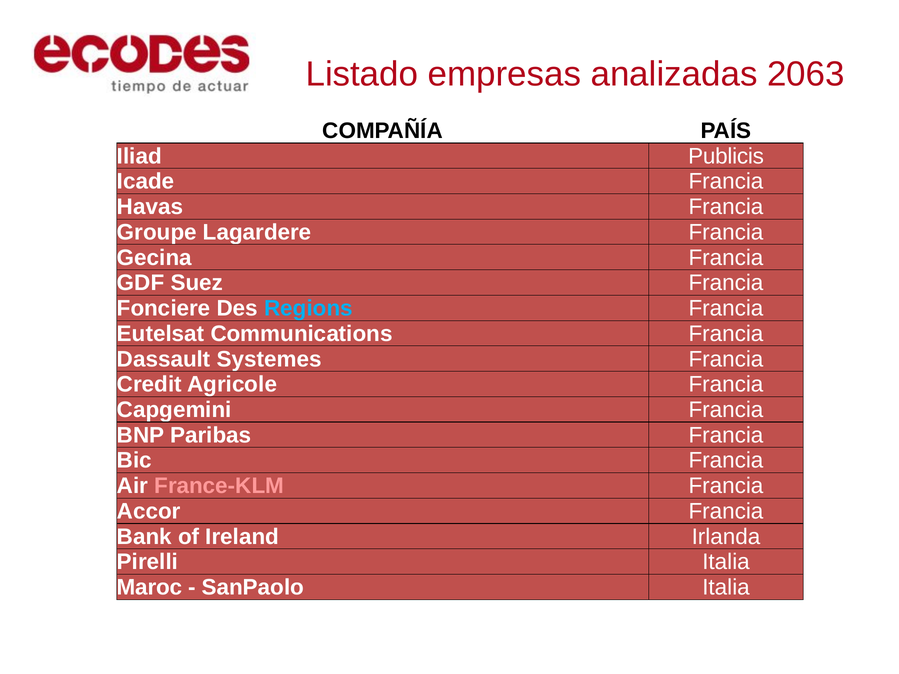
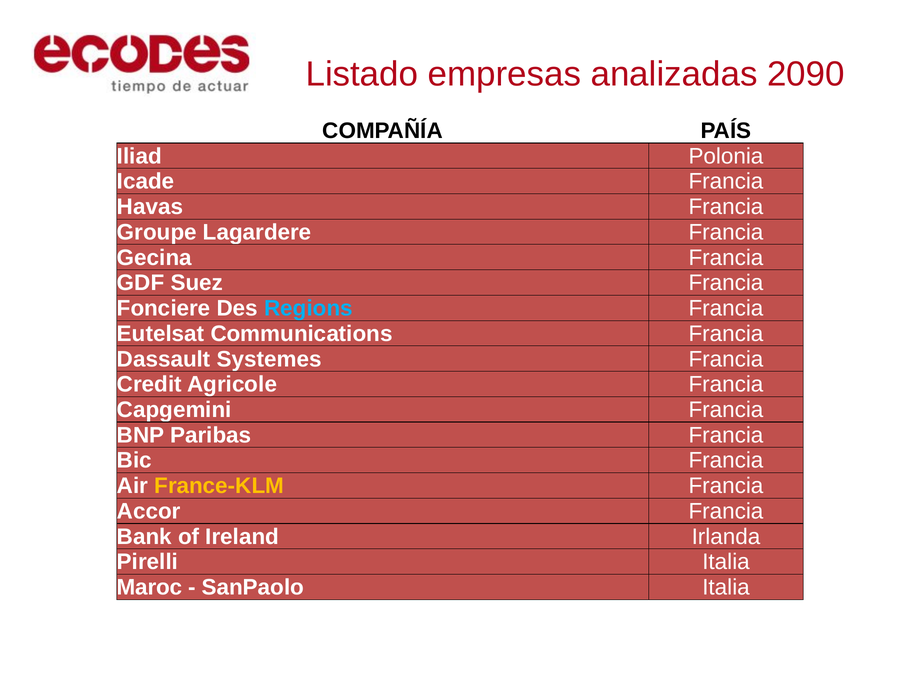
2063: 2063 -> 2090 (806, 74)
Publicis: Publicis -> Polonia (726, 156)
France-KLM colour: pink -> yellow (219, 486)
